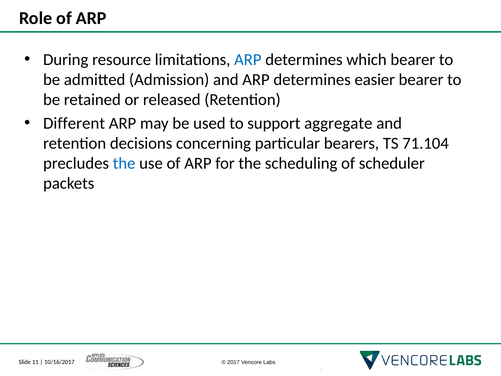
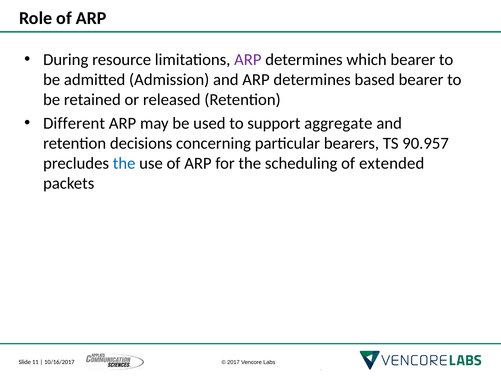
ARP colour: blue -> purple (248, 60)
easier: easier -> based (375, 80)
71.104: 71.104 -> 90.957 (426, 143)
scheduler: scheduler -> extended (392, 163)
